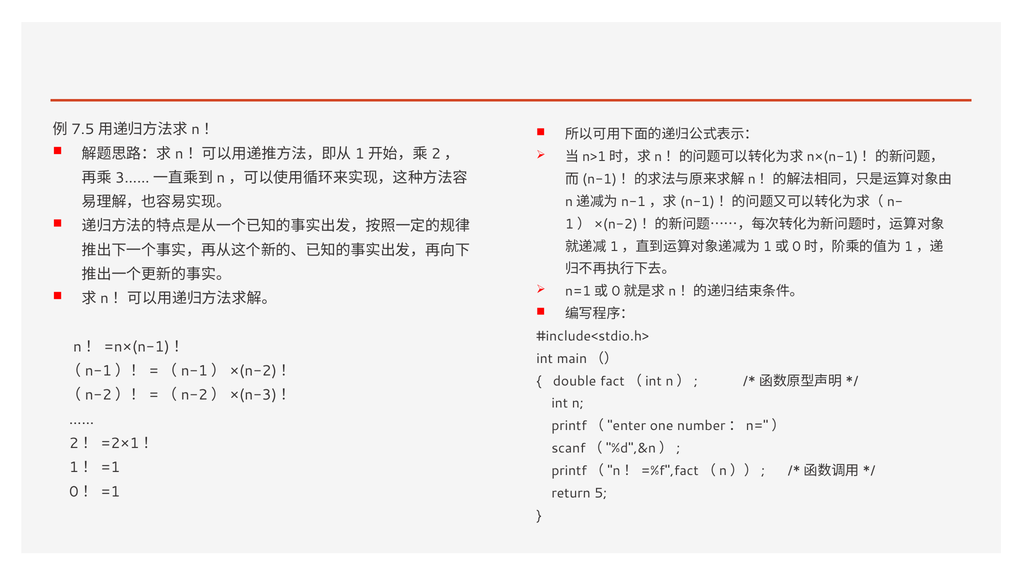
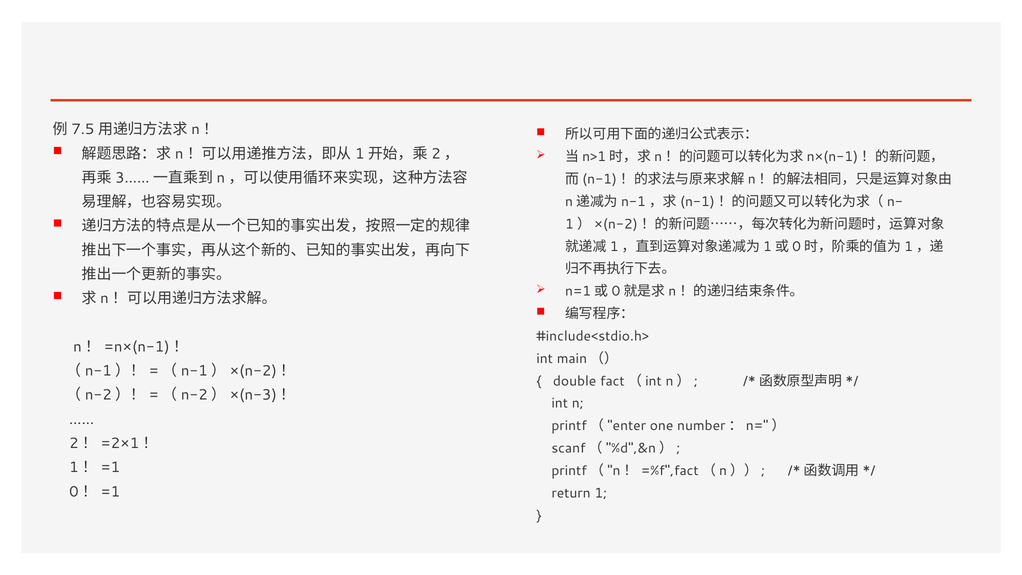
5: 5 -> 1 (601, 493)
